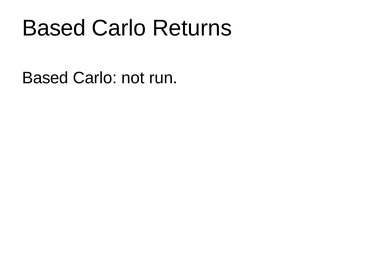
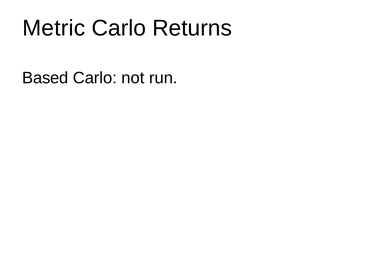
Based: Based -> Metric (54, 28)
